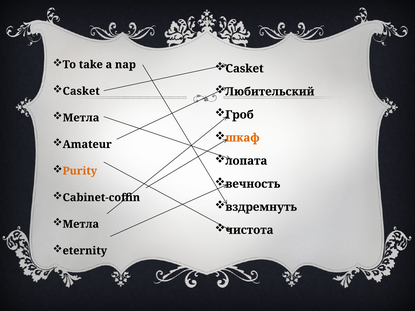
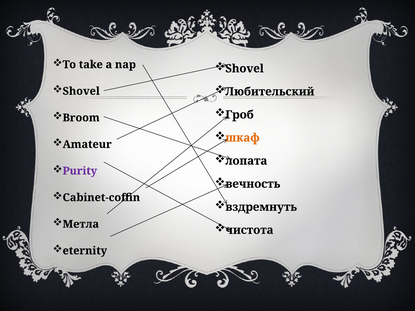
Casket: Casket -> Shovel (245, 69)
Casket: Casket -> Shovel (81, 91)
Метла: Метла -> Broom (81, 118)
Purity colour: orange -> purple (80, 171)
